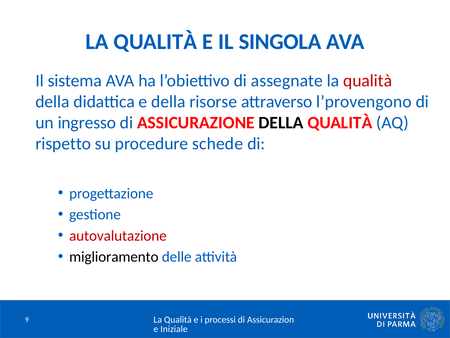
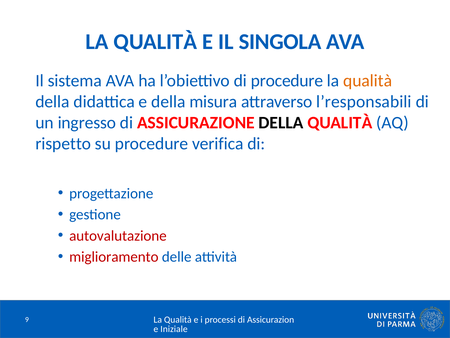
di assegnate: assegnate -> procedure (287, 81)
qualità colour: red -> orange (368, 81)
risorse: risorse -> misura (213, 102)
l’provengono: l’provengono -> l’responsabili (364, 102)
schede: schede -> verifica (218, 144)
miglioramento colour: black -> red (114, 257)
